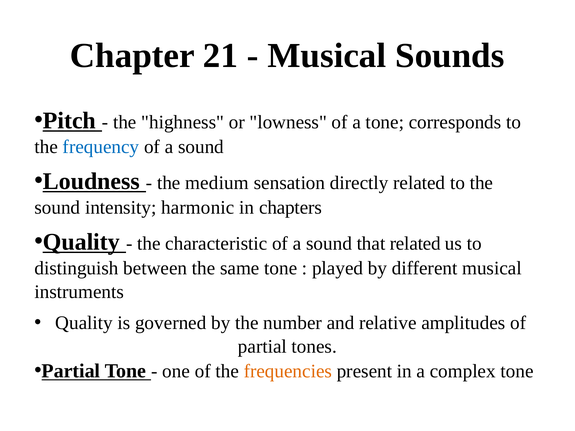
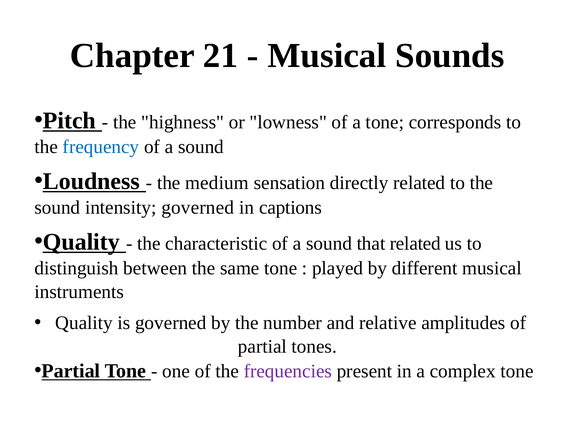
intensity harmonic: harmonic -> governed (198, 208)
chapters: chapters -> captions (290, 208)
frequencies colour: orange -> purple (288, 371)
